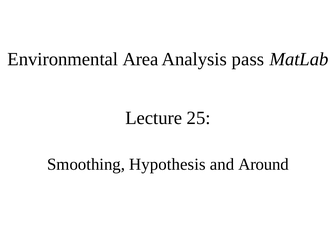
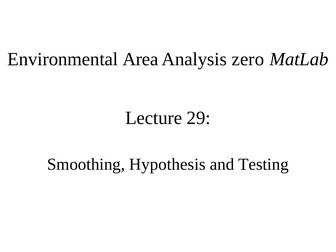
pass: pass -> zero (248, 59)
25: 25 -> 29 (199, 118)
Around: Around -> Testing (264, 164)
